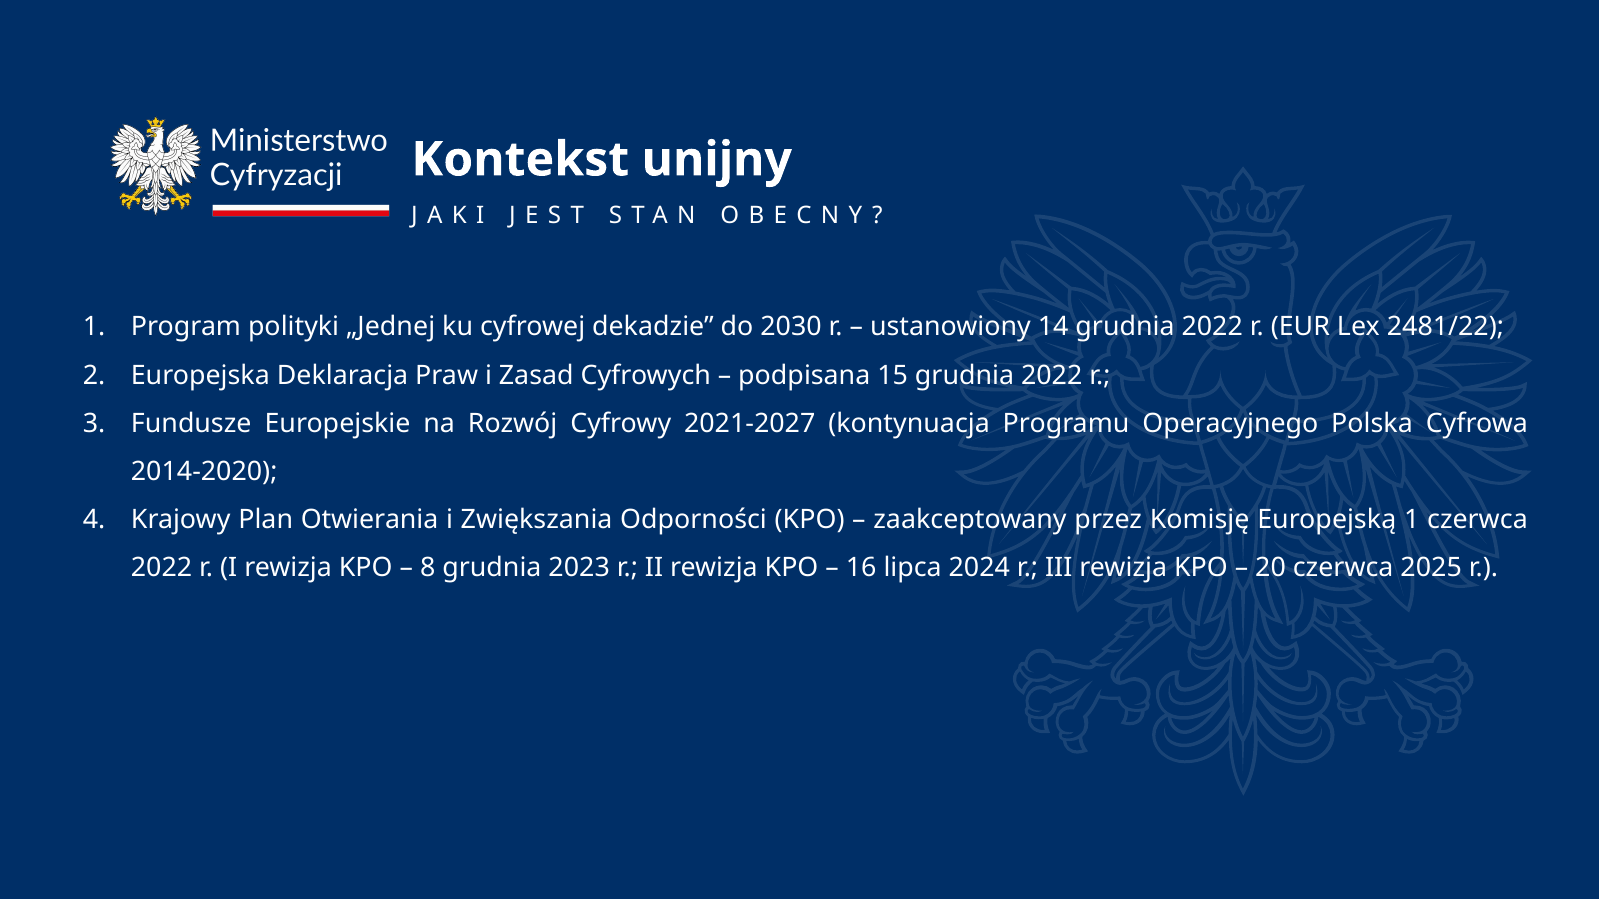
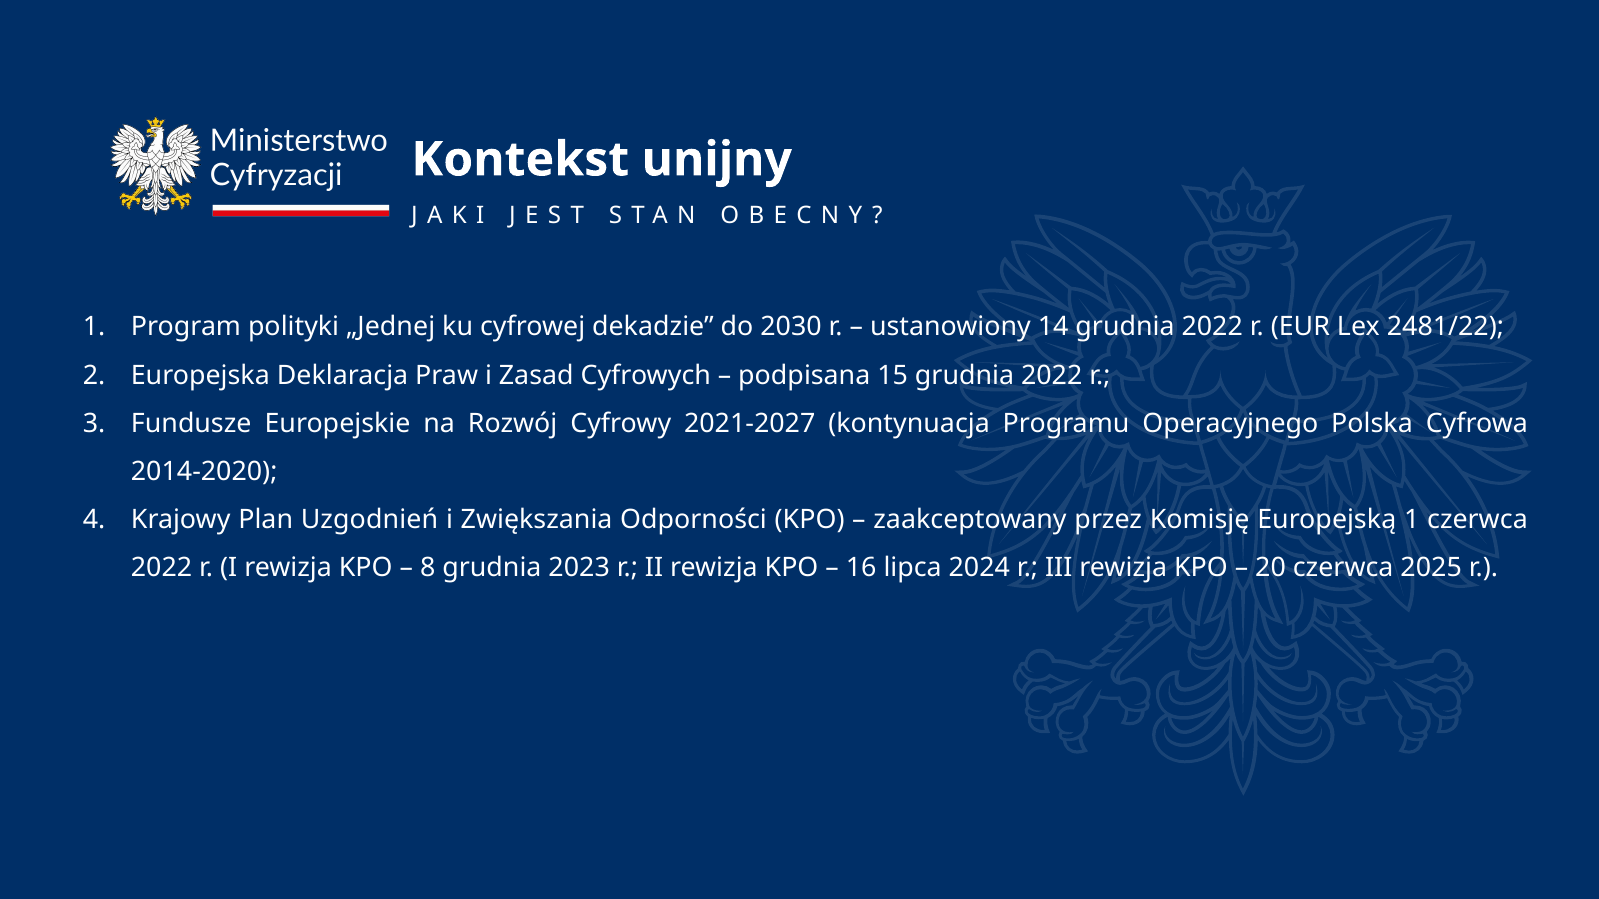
Otwierania: Otwierania -> Uzgodnień (369, 520)
